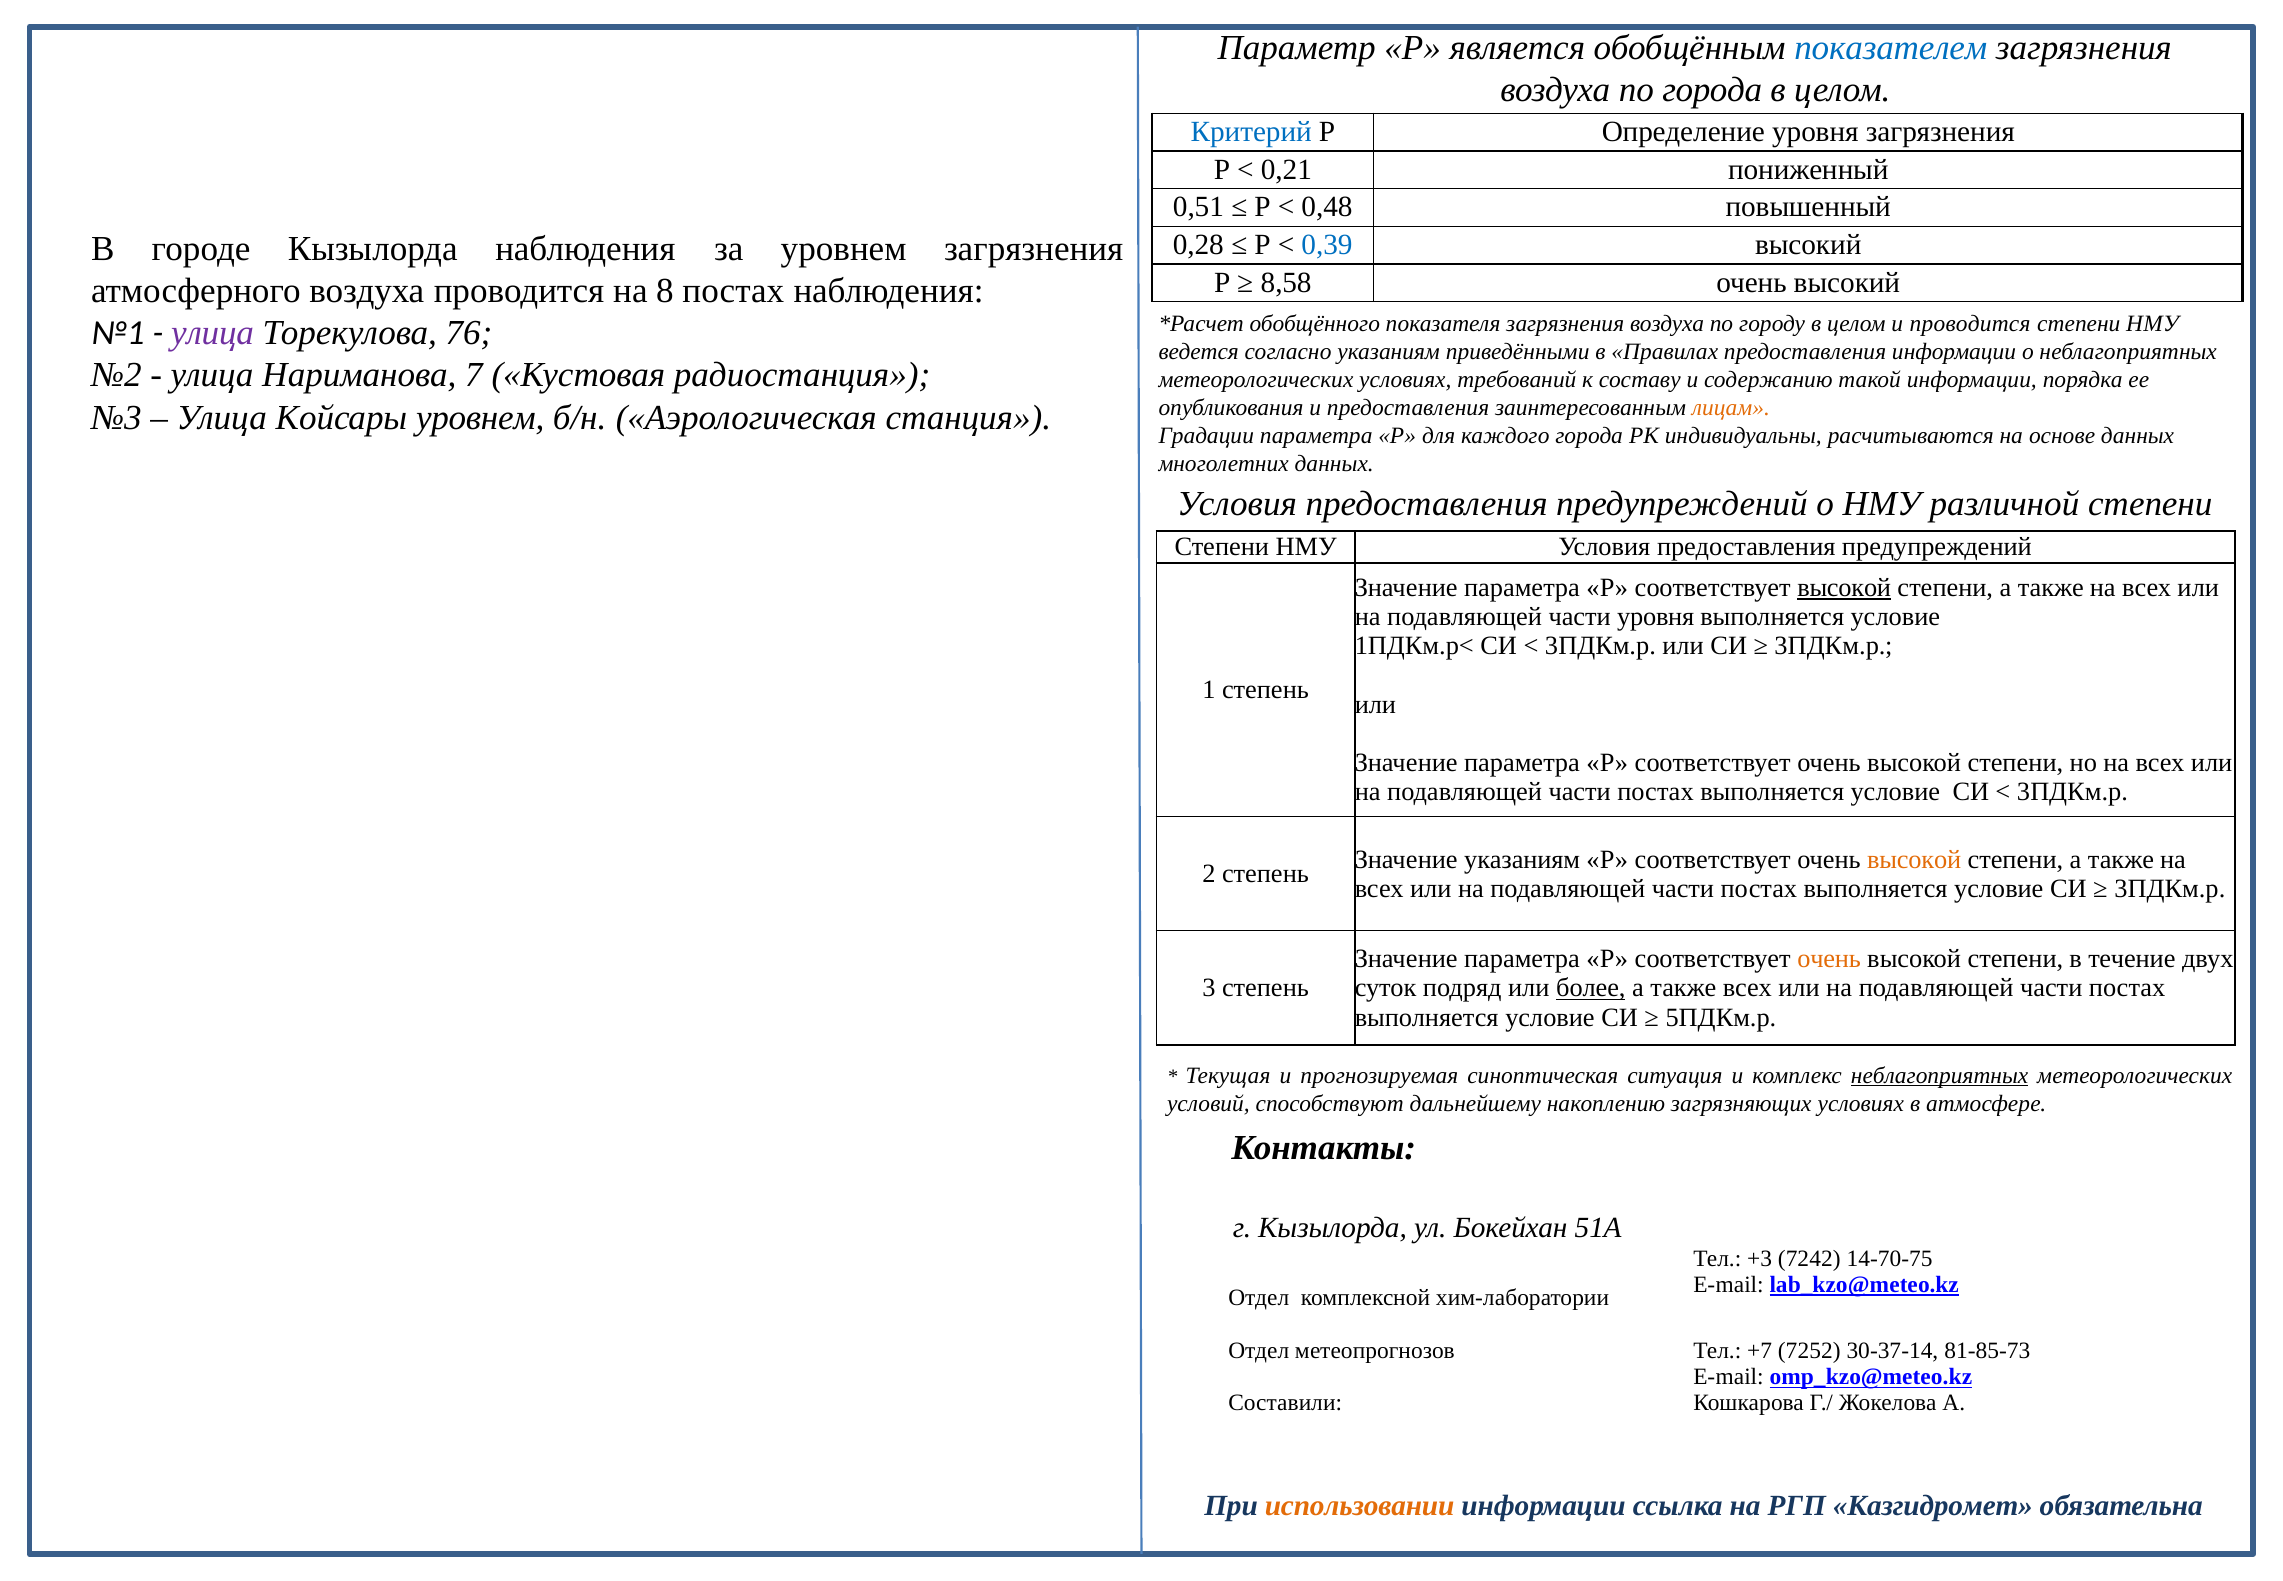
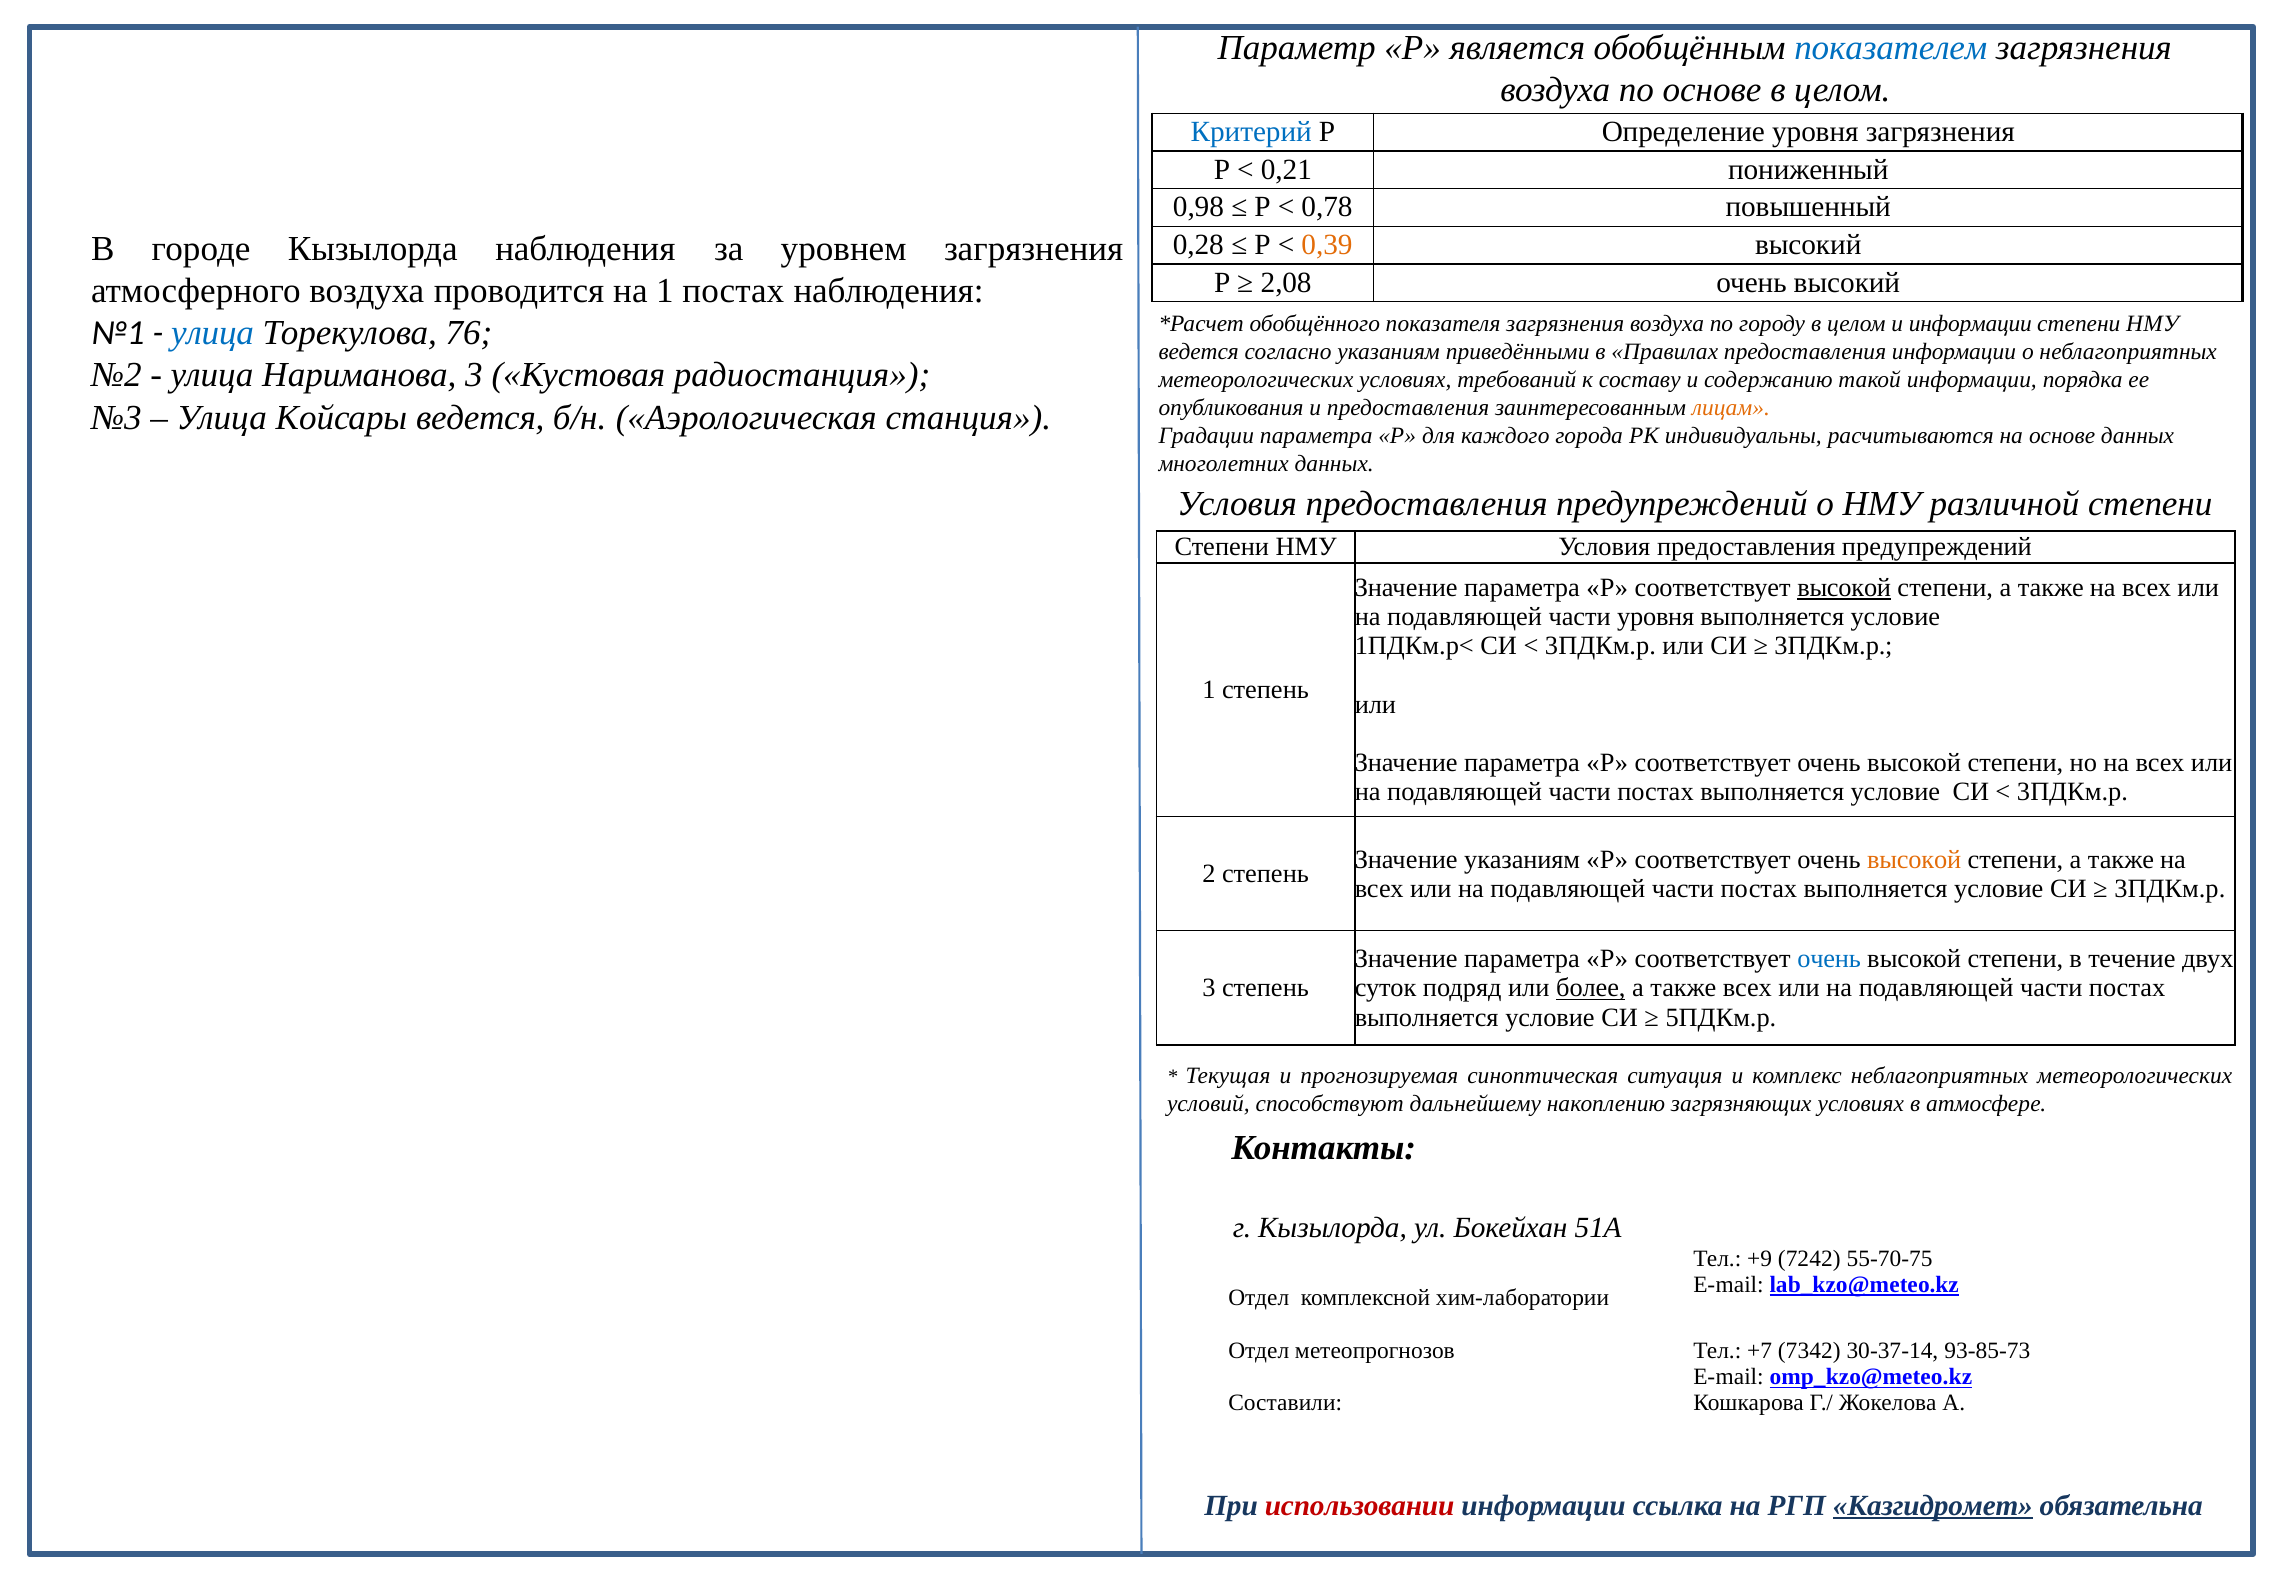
по города: города -> основе (1712, 90)
0,51: 0,51 -> 0,98 (1198, 207)
0,48: 0,48 -> 0,78 (1327, 207)
0,39 colour: blue -> orange (1327, 245)
8,58: 8,58 -> 2,08 (1286, 283)
на 8: 8 -> 1 (665, 291)
и проводится: проводится -> информации (1970, 324)
улица colour: purple -> blue (213, 333)
Нариманова 7: 7 -> 3 (474, 375)
Койсары уровнем: уровнем -> ведется (480, 417)
очень colour: orange -> blue (1829, 959)
неблагоприятных underline: present -> none (1940, 1075)
+3: +3 -> +9 (1760, 1258)
14-70-75: 14-70-75 -> 55-70-75 (1890, 1258)
7252: 7252 -> 7342 (1809, 1351)
81-85-73: 81-85-73 -> 93-85-73 (1987, 1351)
использовании colour: orange -> red (1360, 1505)
Казгидромет underline: none -> present (1933, 1505)
